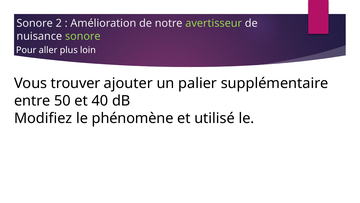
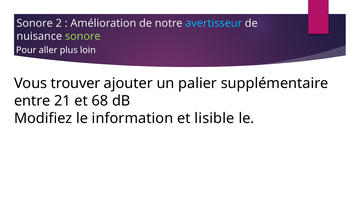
avertisseur colour: light green -> light blue (214, 23)
50: 50 -> 21 (62, 101)
40: 40 -> 68 (100, 101)
phénomène: phénomène -> information (133, 118)
utilisé: utilisé -> lisible (214, 118)
